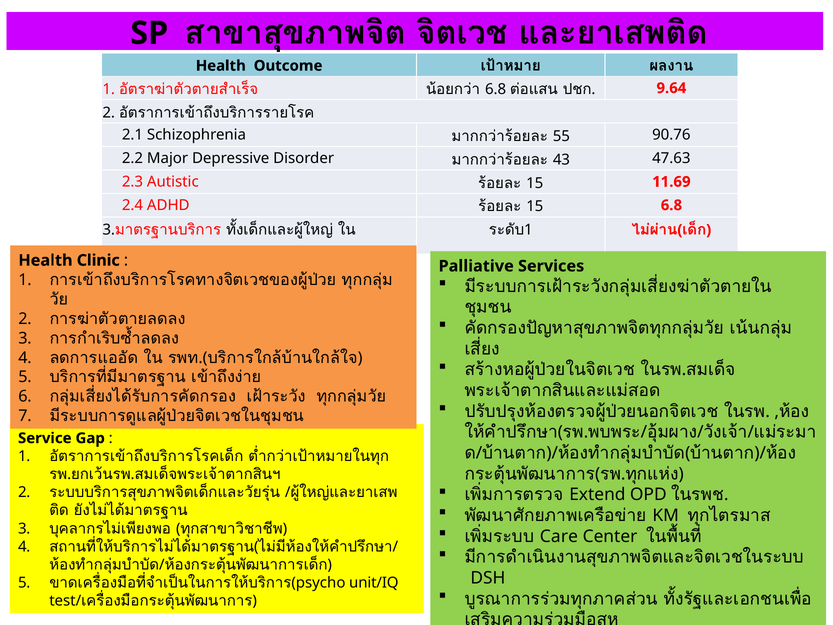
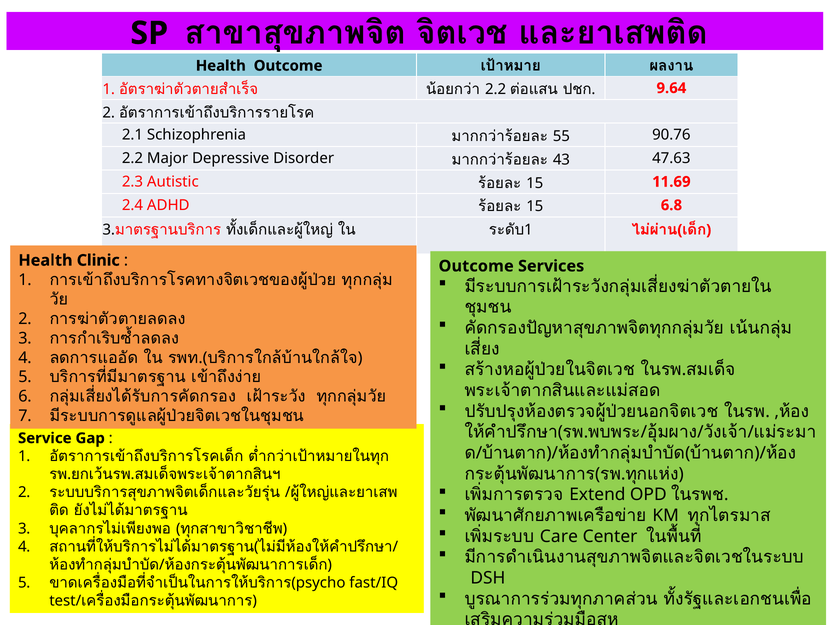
6.8: 6.8 -> 2.2 (496, 89)
Palliative: Palliative -> Outcome (476, 266)
unit/IQ: unit/IQ -> fast/IQ (374, 583)
